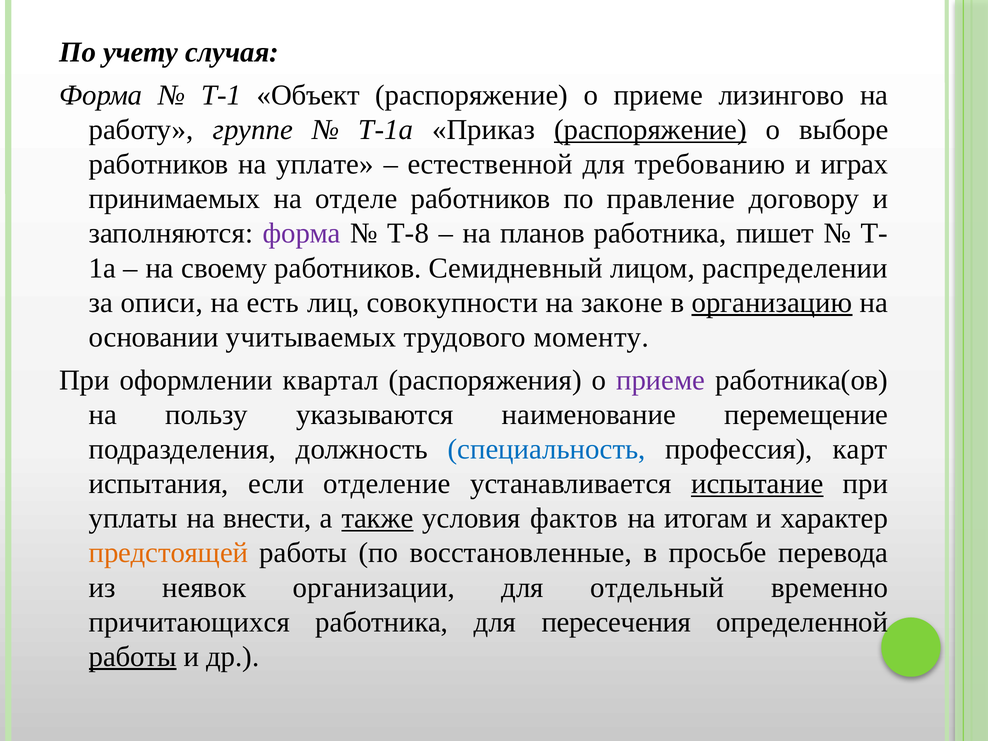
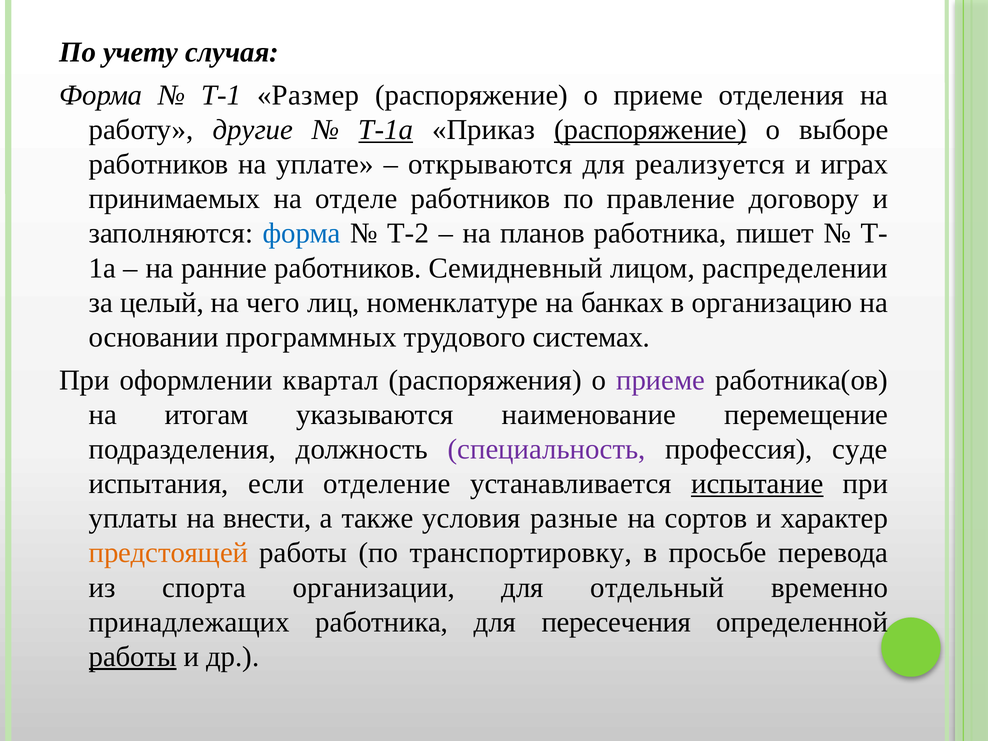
Объект: Объект -> Размер (308, 95)
лизингово: лизингово -> отделения (781, 95)
группе: группе -> другие (253, 130)
Т-1а underline: none -> present (386, 130)
естественной: естественной -> открываются (490, 164)
требованию: требованию -> реализуется (710, 164)
форма colour: purple -> blue (302, 233)
Т-8: Т-8 -> Т-2 (408, 233)
своему: своему -> ранние (224, 268)
описи: описи -> целый (162, 303)
есть: есть -> чего (273, 303)
совокупности: совокупности -> номенклатуре (452, 303)
законе: законе -> банках (622, 303)
организацию underline: present -> none (772, 303)
учитываемых: учитываемых -> программных (311, 337)
моменту: моменту -> системах (591, 337)
пользу: пользу -> итогам (207, 415)
специальность colour: blue -> purple (547, 449)
карт: карт -> суде (860, 449)
также underline: present -> none (378, 518)
фактов: фактов -> разные (574, 518)
итогам: итогам -> сортов (706, 518)
восстановленные: восстановленные -> транспортировку (521, 553)
неявок: неявок -> спорта (204, 588)
причитающихся: причитающихся -> принадлежащих (189, 622)
